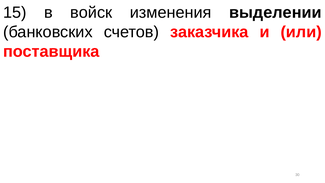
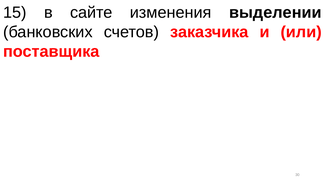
войск: войск -> сайте (91, 12)
